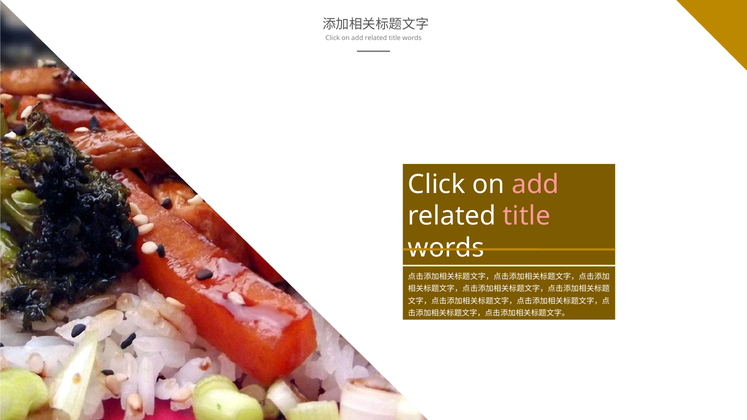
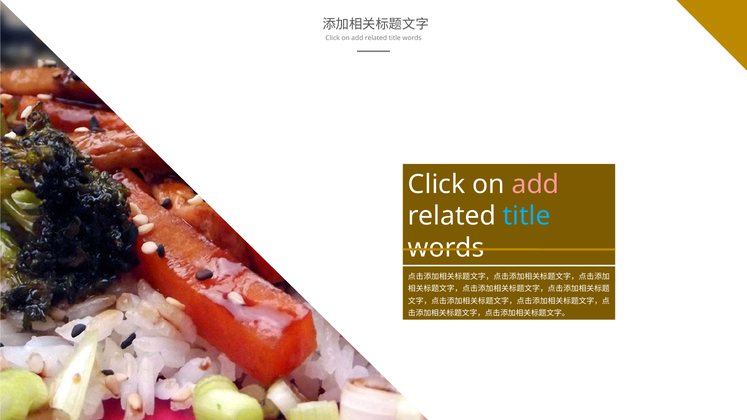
title colour: pink -> light blue (527, 216)
